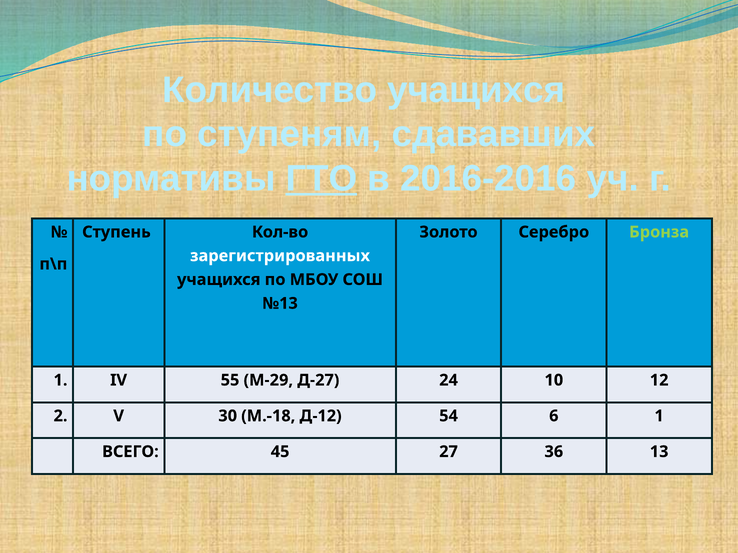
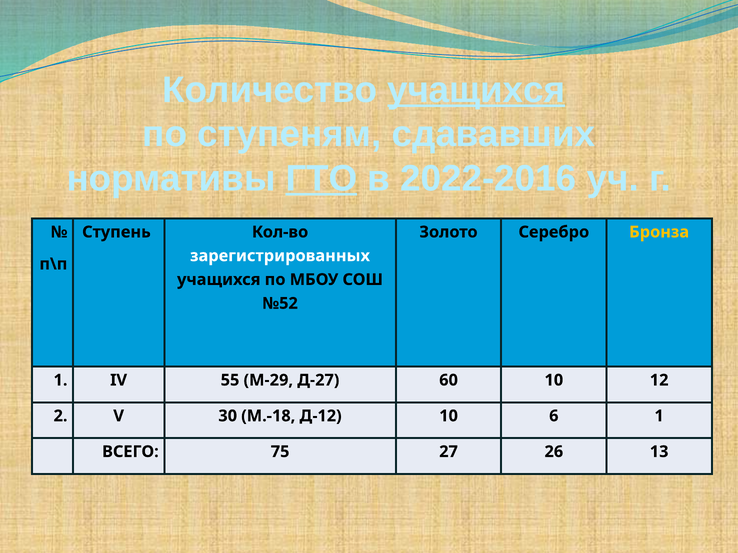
учащихся underline: none -> present (476, 90)
2016-2016: 2016-2016 -> 2022-2016 (488, 179)
Бронза colour: light green -> yellow (659, 232)
№13: №13 -> №52 (280, 304)
24: 24 -> 60 (449, 380)
Д-12 54: 54 -> 10 (449, 416)
45: 45 -> 75 (280, 452)
36: 36 -> 26 (554, 452)
